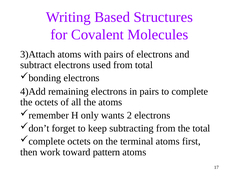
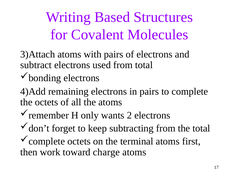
pattern: pattern -> charge (106, 152)
